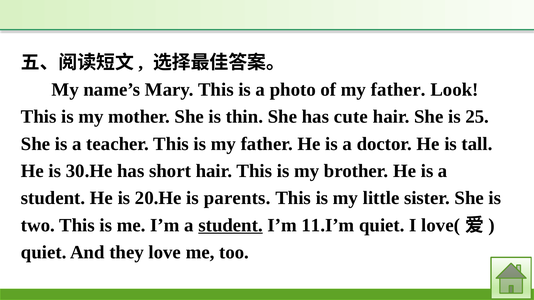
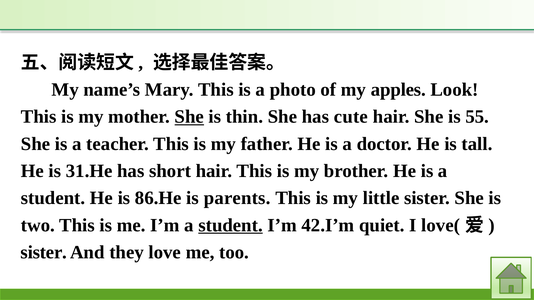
of my father: father -> apples (398, 90)
She underline: none -> present (189, 117)
25: 25 -> 55 (477, 117)
30.He: 30.He -> 31.He (89, 171)
20.He: 20.He -> 86.He (158, 198)
11.I’m: 11.I’m -> 42.I’m (328, 225)
quiet: quiet -> sister (44, 252)
